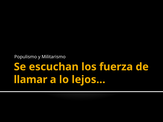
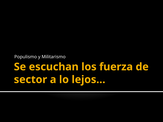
llamar: llamar -> sector (30, 80)
